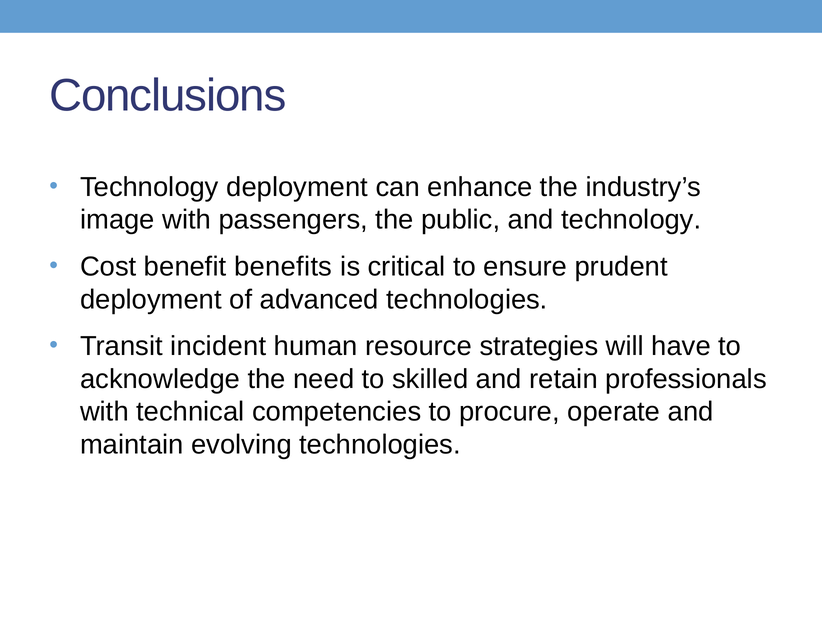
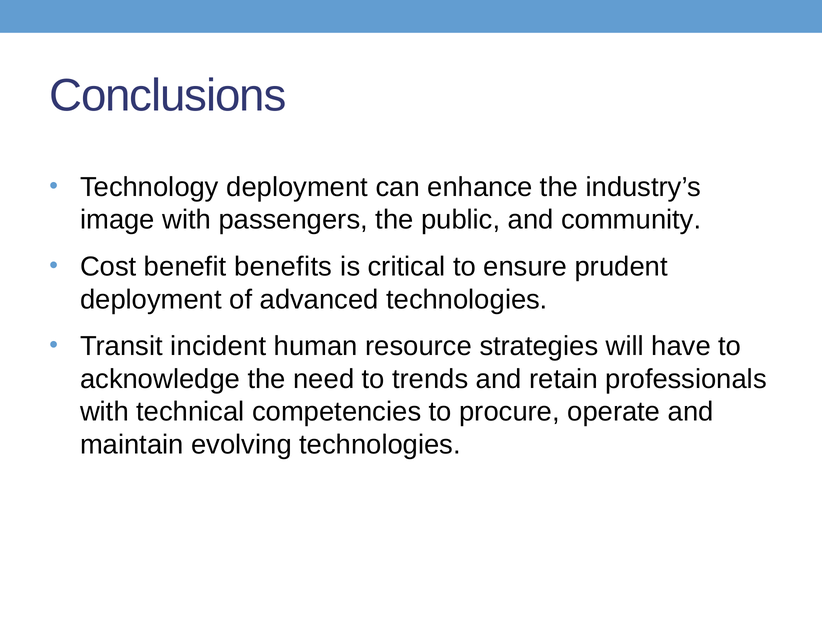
and technology: technology -> community (631, 220)
skilled: skilled -> trends (430, 379)
